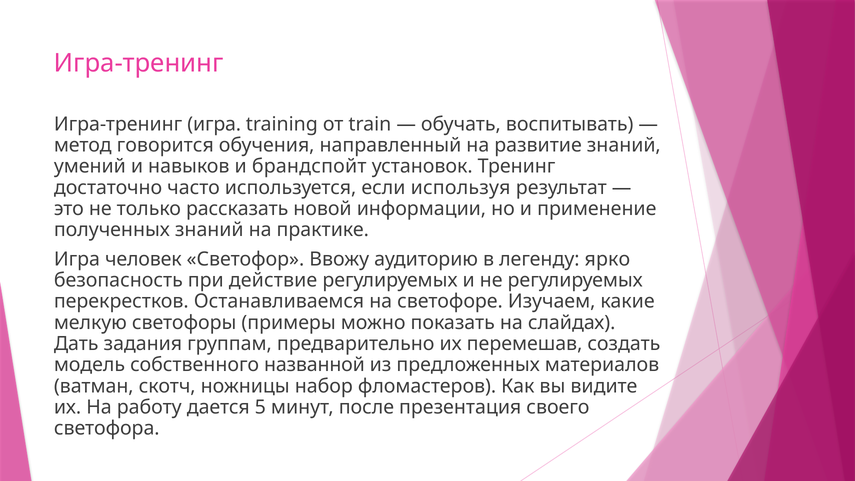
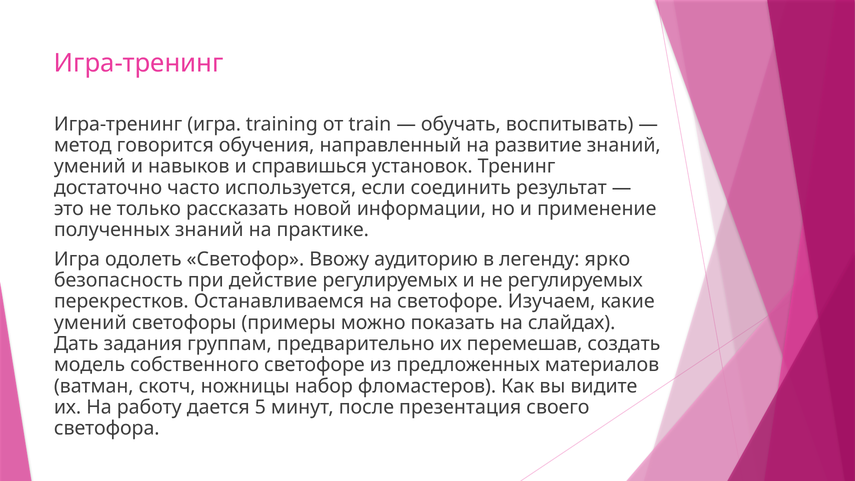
брандспойт: брандспойт -> справишься (309, 166)
используя: используя -> соединить (461, 188)
человек: человек -> одолеть (143, 259)
мелкую: мелкую -> умений (90, 323)
собственного названной: названной -> светофоре (314, 365)
